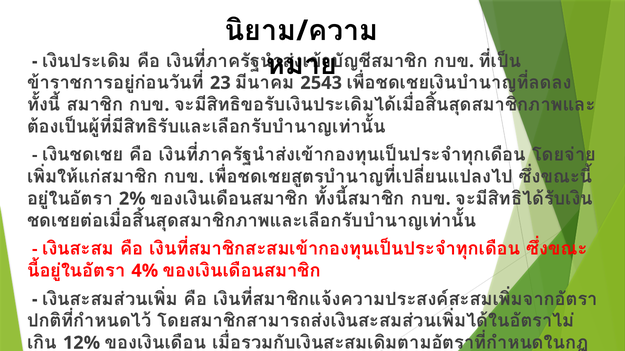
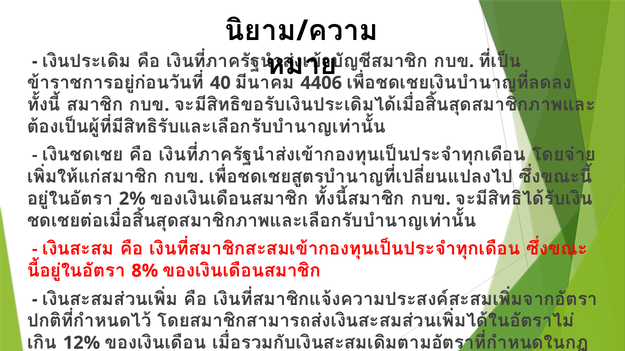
23: 23 -> 40 (220, 83)
2543: 2543 -> 4406 (321, 83)
4%: 4% -> 8% (145, 271)
